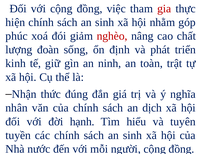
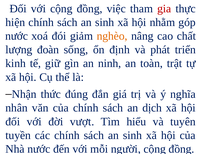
phúc: phúc -> nước (17, 36)
nghèo colour: red -> orange (112, 36)
hạnh: hạnh -> vượt (82, 122)
